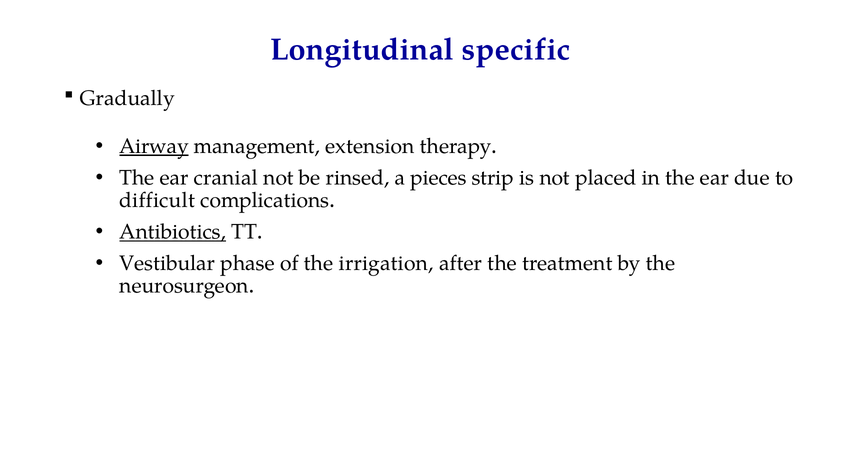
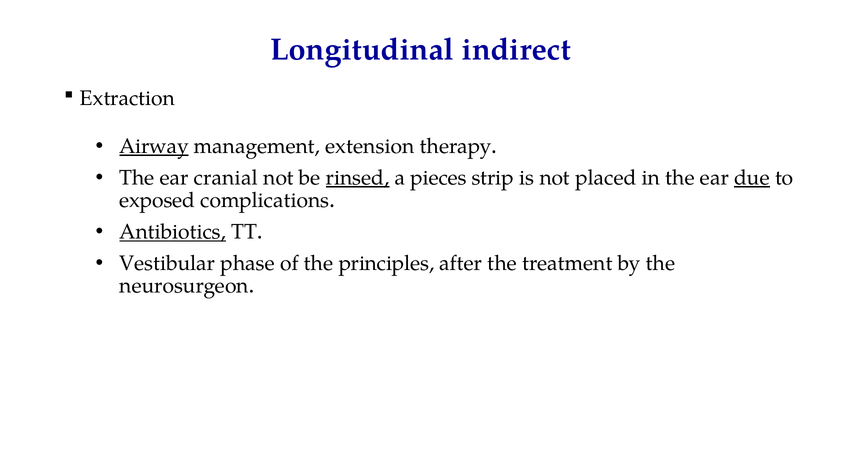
specific: specific -> indirect (516, 50)
Gradually: Gradually -> Extraction (127, 98)
rinsed underline: none -> present (358, 178)
due underline: none -> present (752, 178)
difficult: difficult -> exposed (157, 200)
irrigation: irrigation -> principles (386, 263)
